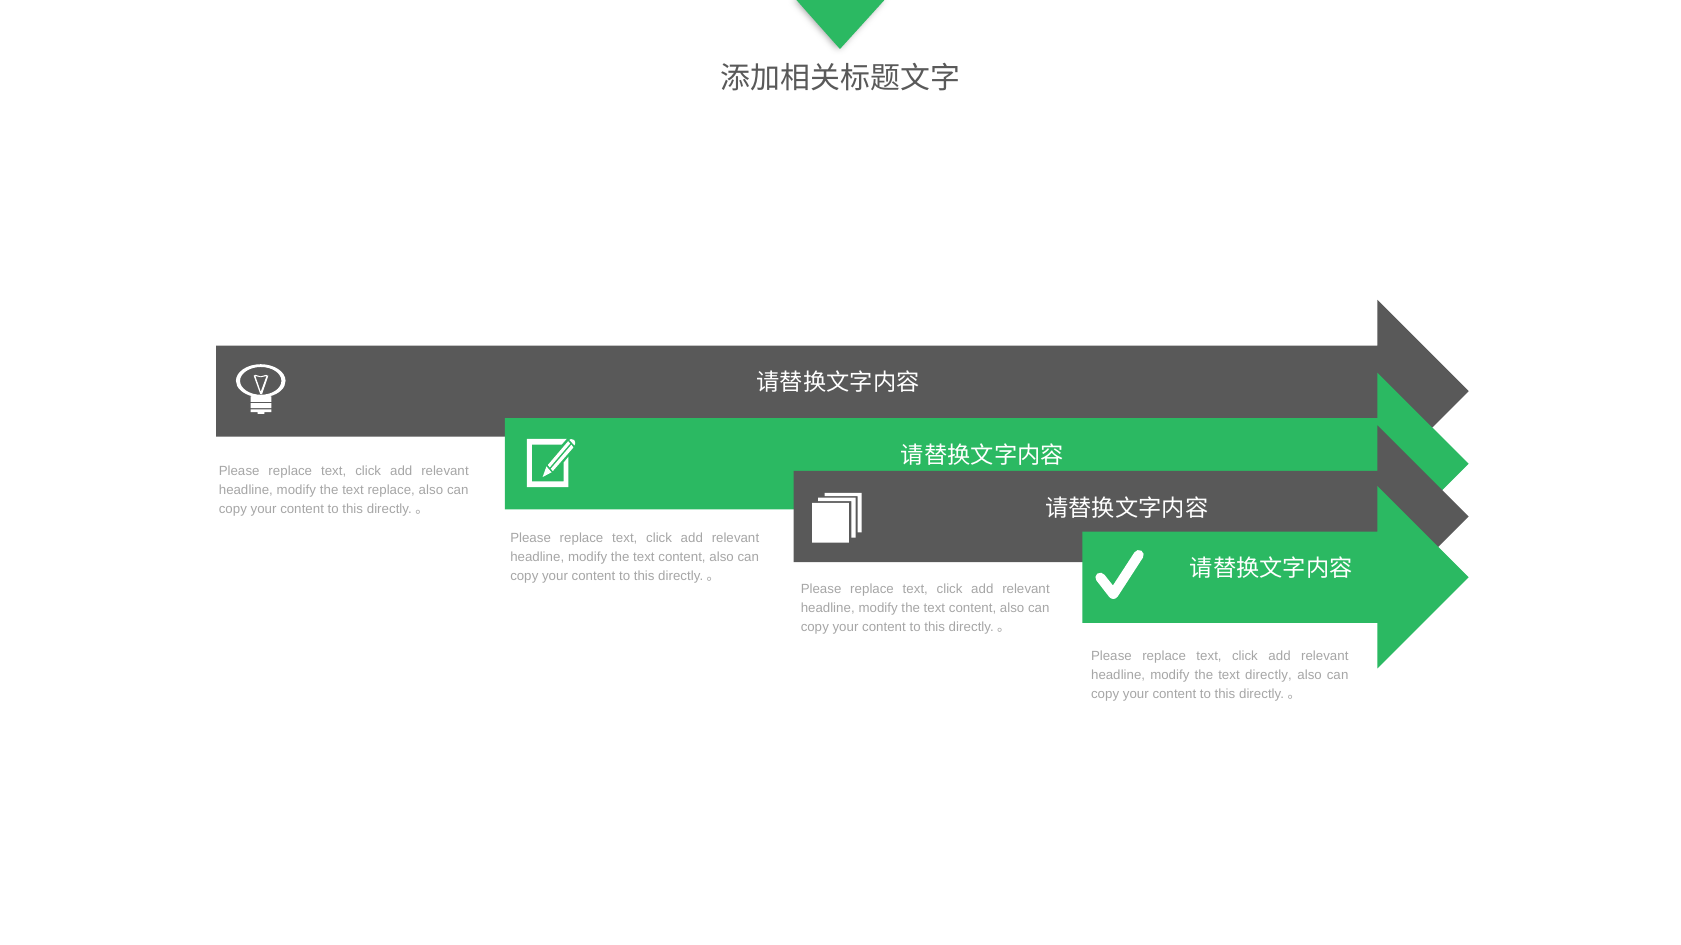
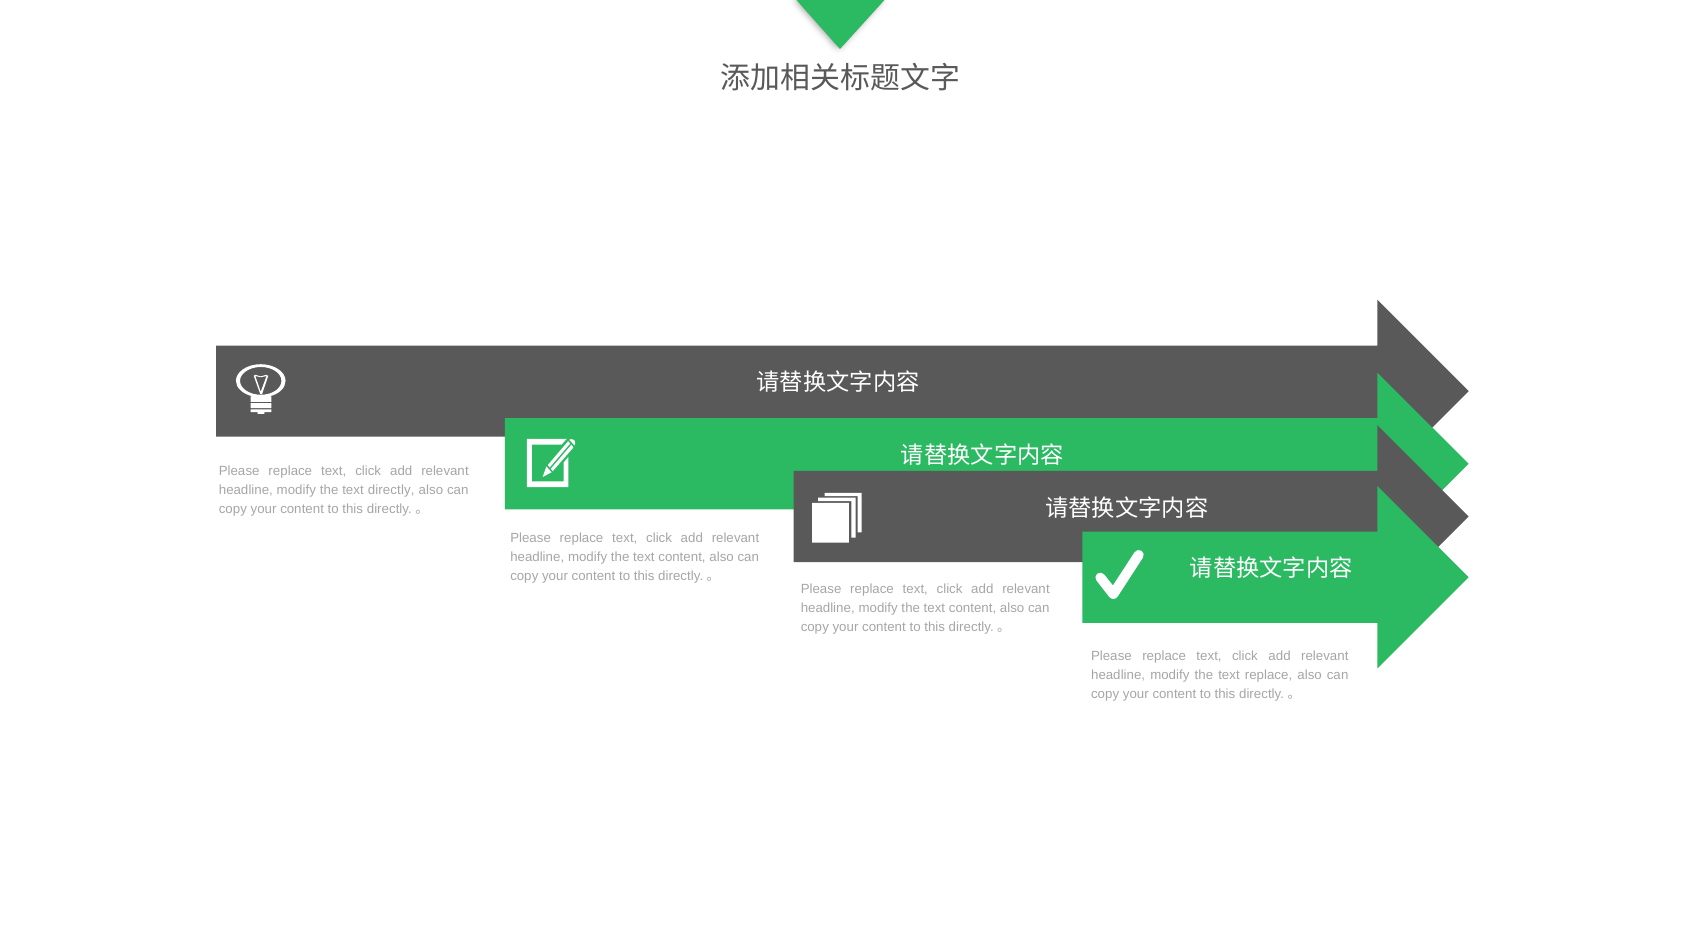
text replace: replace -> directly (391, 490)
text directly: directly -> replace (1269, 675)
